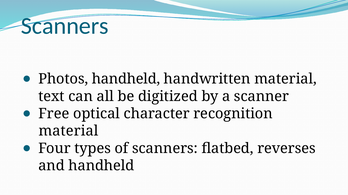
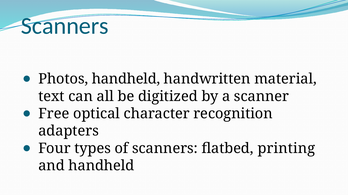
material: material -> adapters (69, 131)
reverses: reverses -> printing (286, 149)
